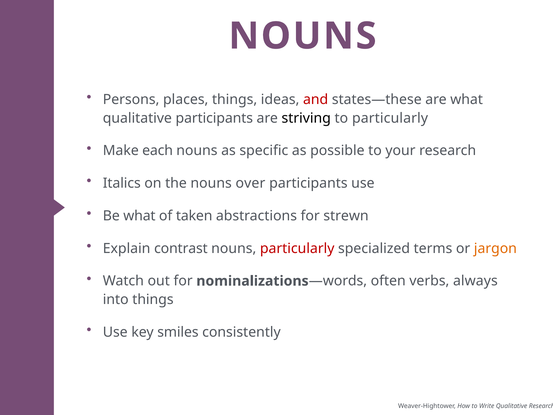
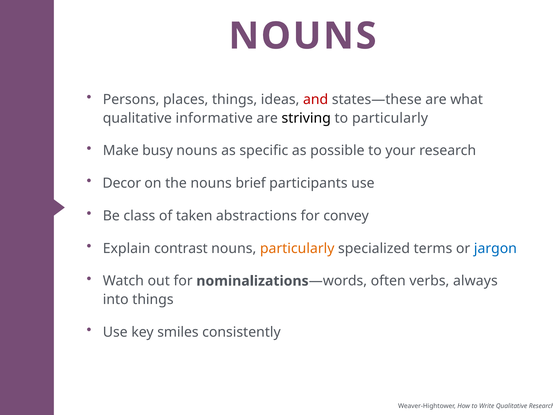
qualitative participants: participants -> informative (214, 118)
each: each -> busy (158, 151)
Italics: Italics -> Decor (122, 183)
over: over -> brief (251, 183)
Be what: what -> class (139, 216)
strewn: strewn -> convey (346, 216)
particularly colour: red -> orange (297, 248)
jargon colour: orange -> blue (495, 248)
